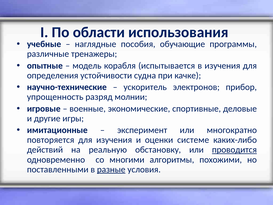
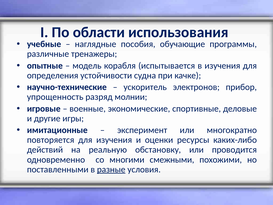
системе: системе -> ресурсы (193, 140)
проводится underline: present -> none (234, 150)
алгоритмы: алгоритмы -> смежными (172, 159)
